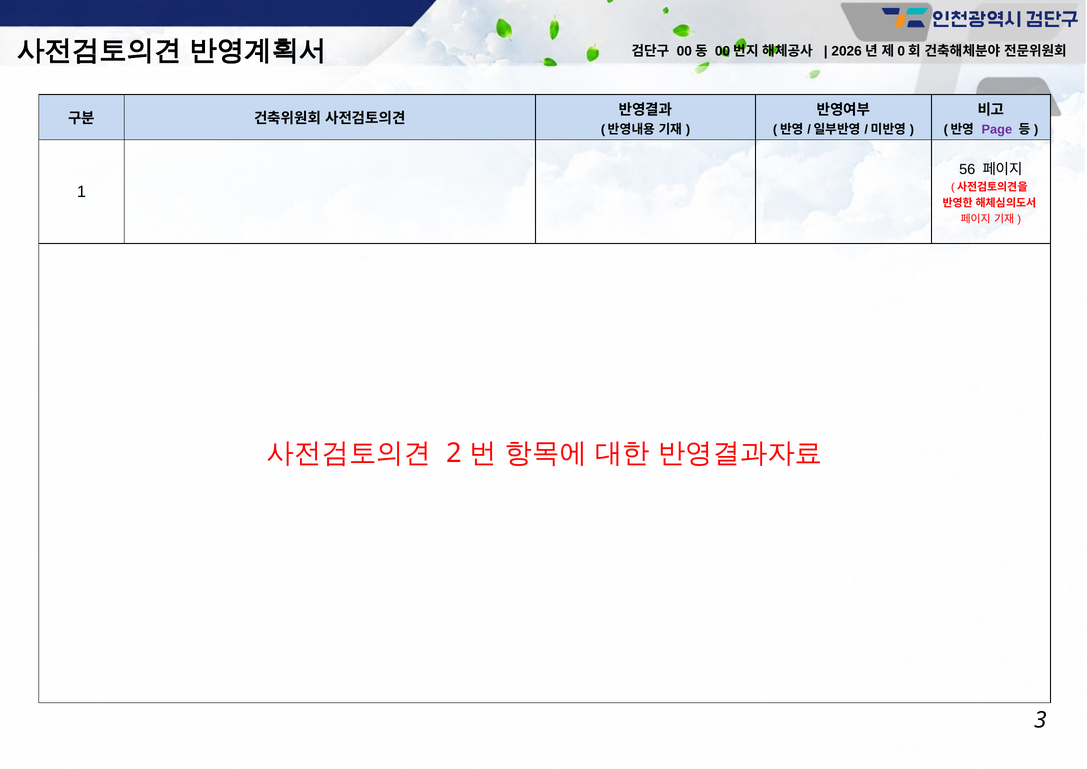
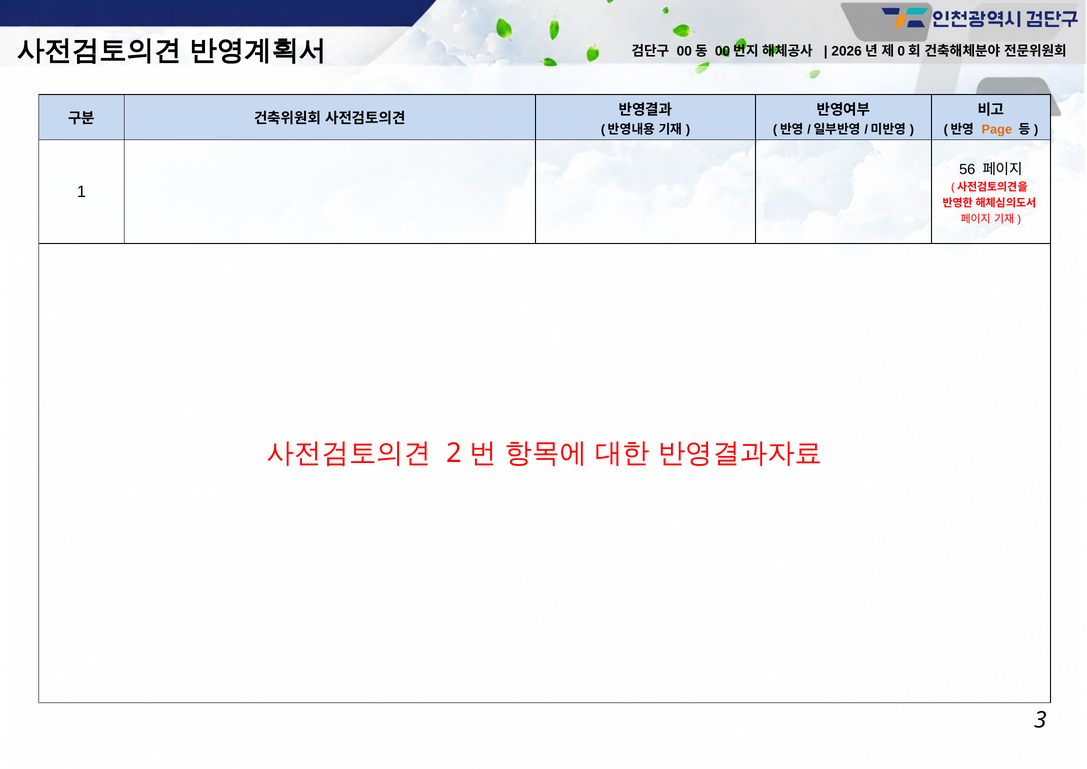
Page colour: purple -> orange (997, 129)
